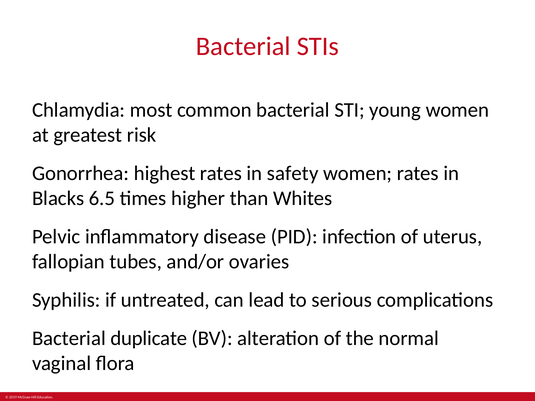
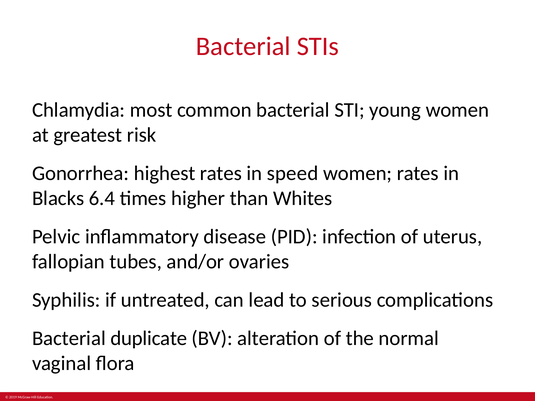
safety: safety -> speed (293, 174)
6.5: 6.5 -> 6.4 (102, 199)
